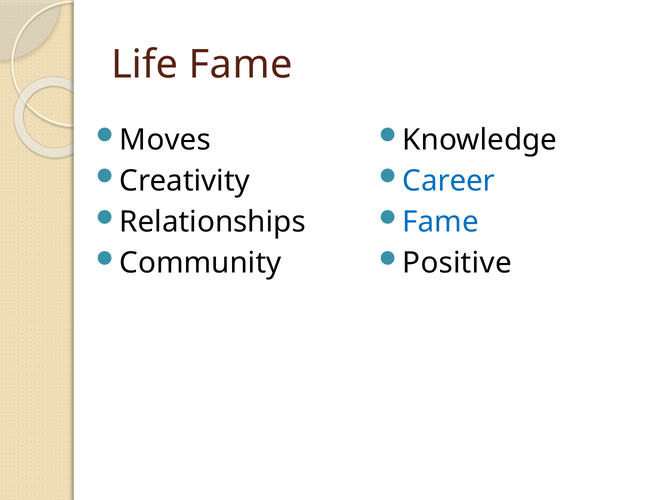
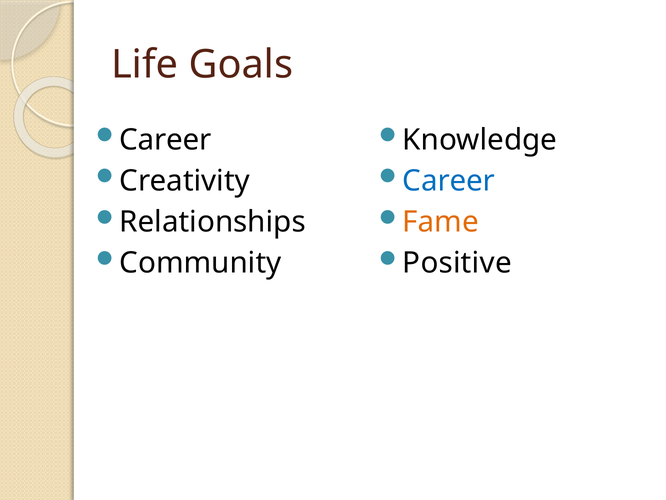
Life Fame: Fame -> Goals (241, 64)
Moves: Moves -> Career (165, 140)
Fame colour: blue -> orange (441, 222)
